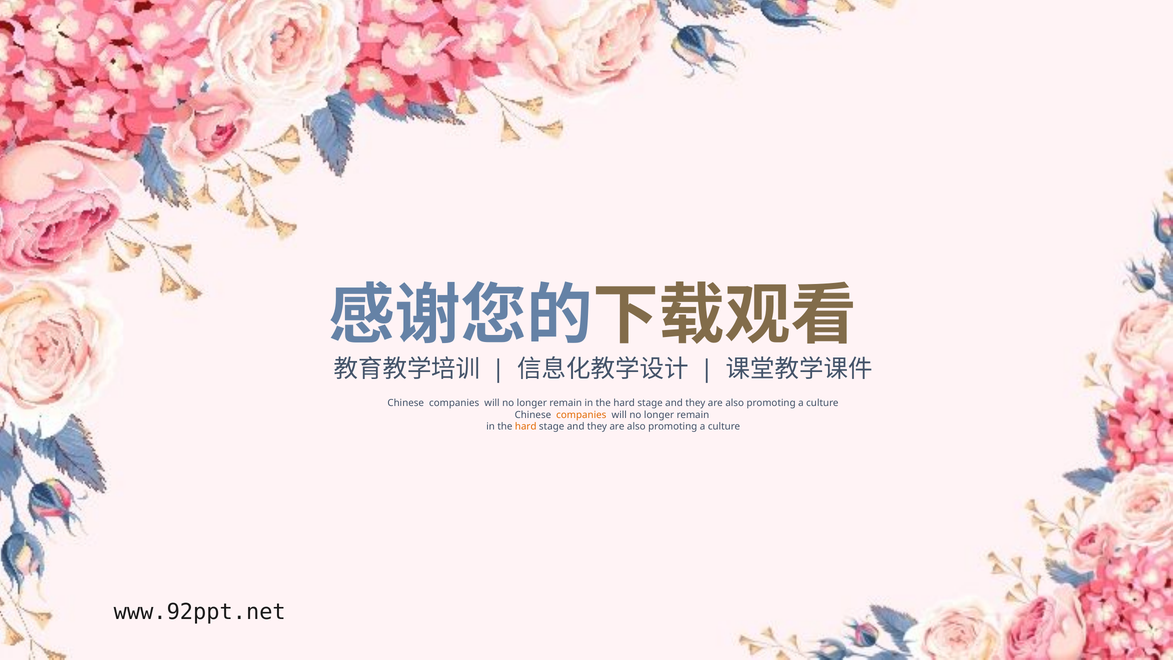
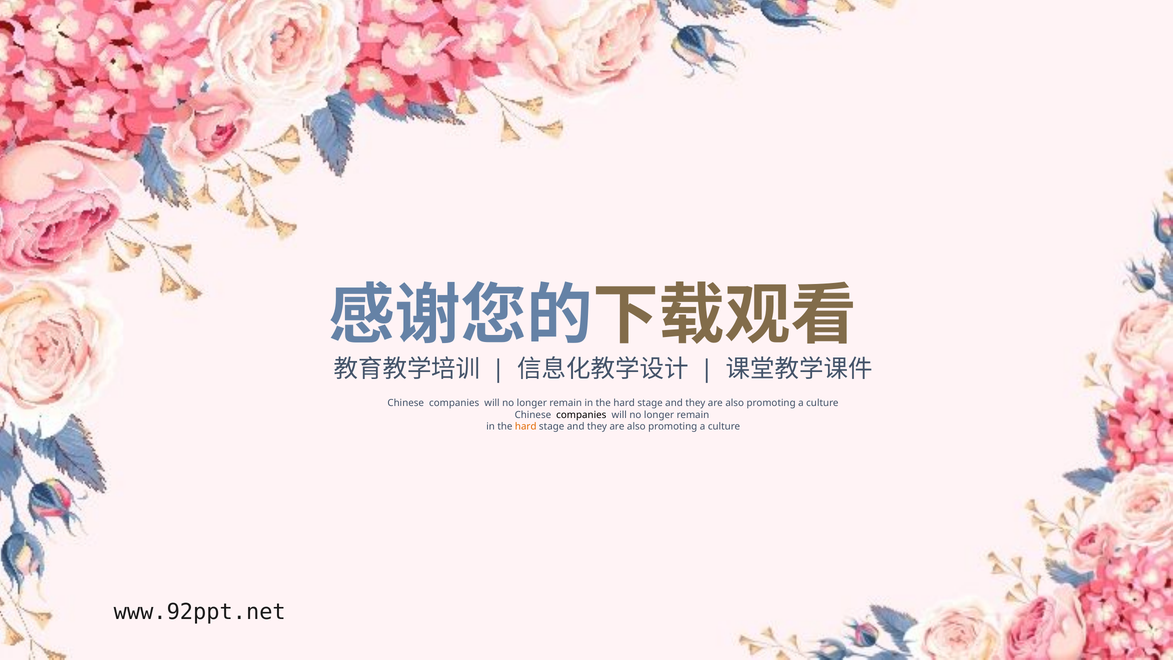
companies colour: orange -> black (581, 415)
